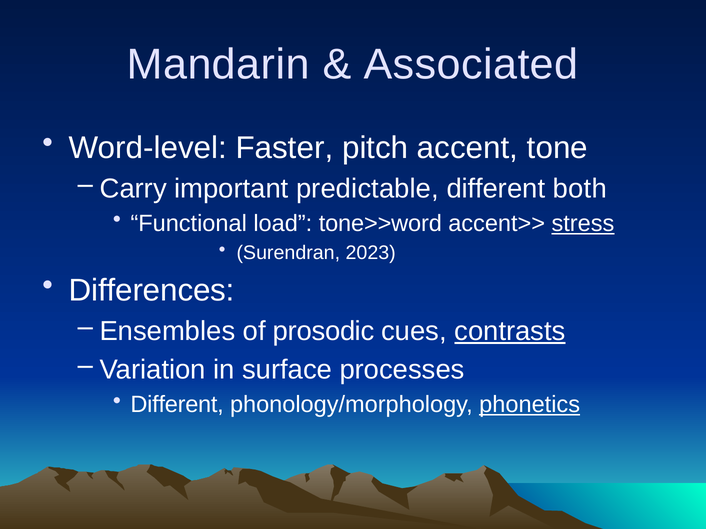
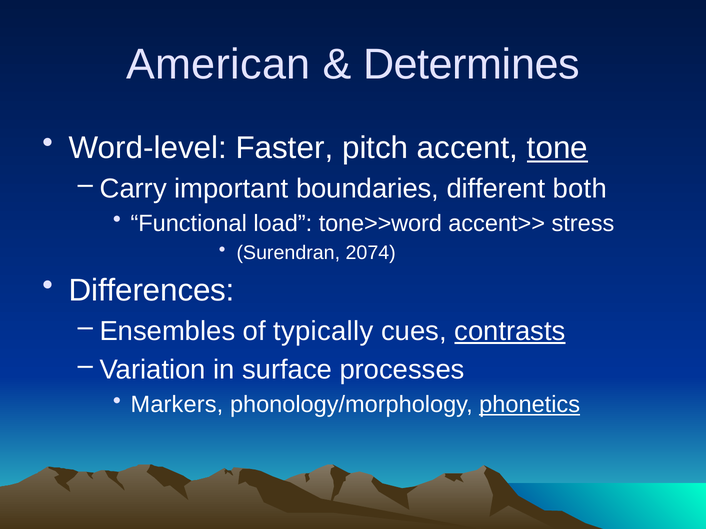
Mandarin: Mandarin -> American (218, 65)
Associated: Associated -> Determines (471, 65)
tone underline: none -> present (557, 148)
predictable: predictable -> boundaries (368, 189)
stress underline: present -> none (583, 224)
2023: 2023 -> 2074 (371, 253)
prosodic: prosodic -> typically (323, 331)
Different: Different -> Markers (177, 405)
